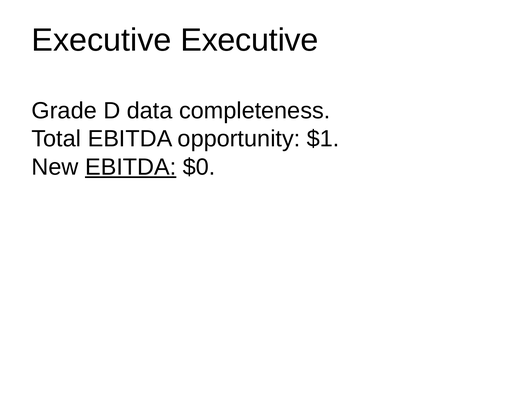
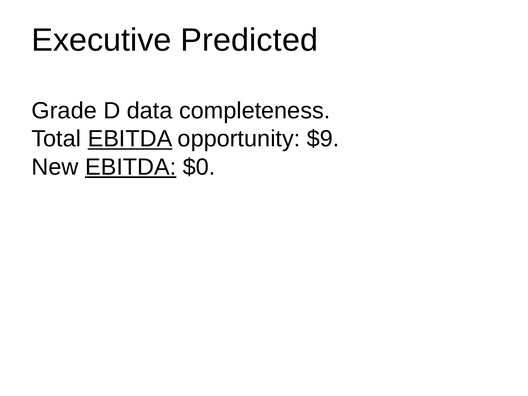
Executive Executive: Executive -> Predicted (249, 40)
EBITDA underline: none -> present (130, 139)
$1: $1 -> $9 (323, 139)
